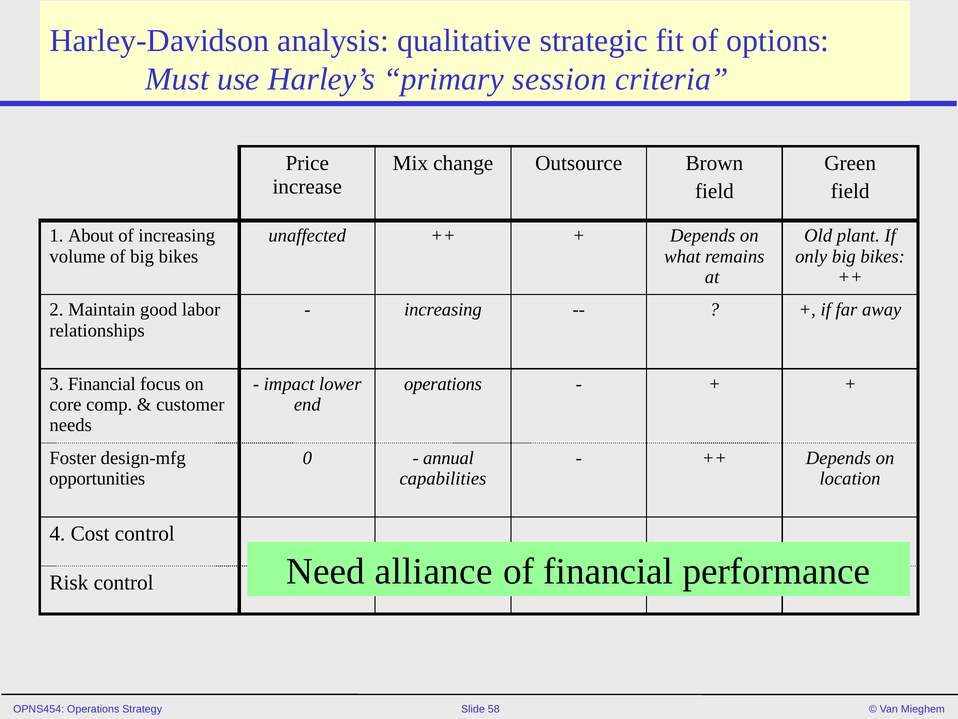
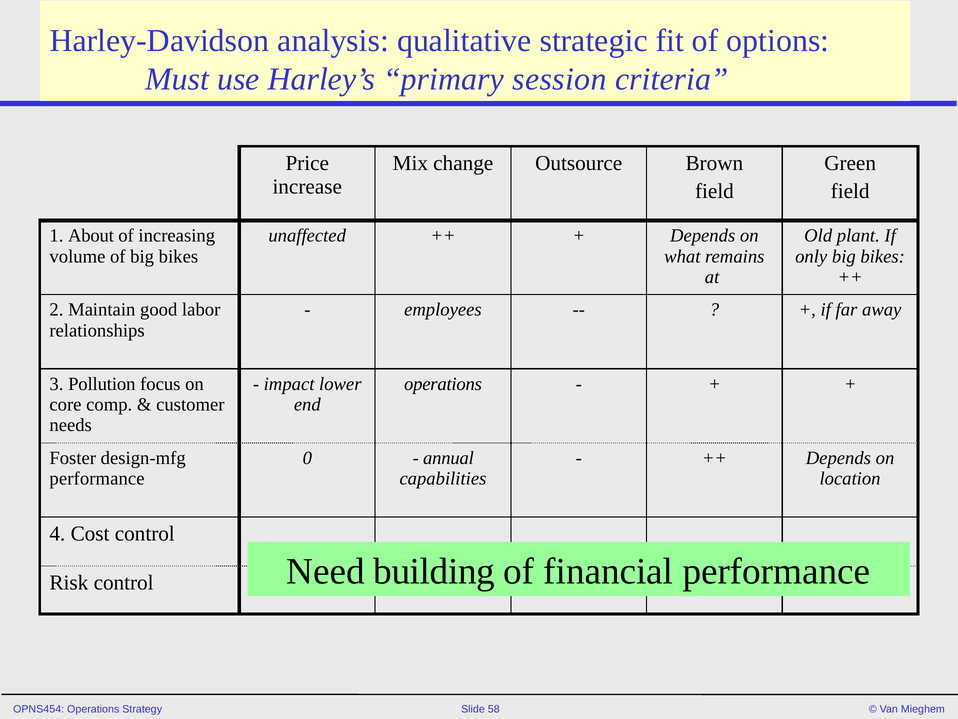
increasing: increasing -> employees (443, 310)
3 Financial: Financial -> Pollution (102, 384)
opportunities: opportunities -> performance (97, 478)
alliance: alliance -> building (434, 571)
